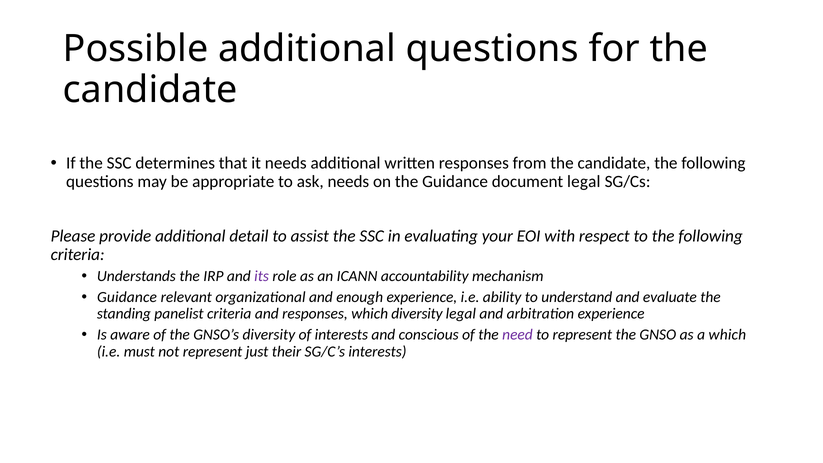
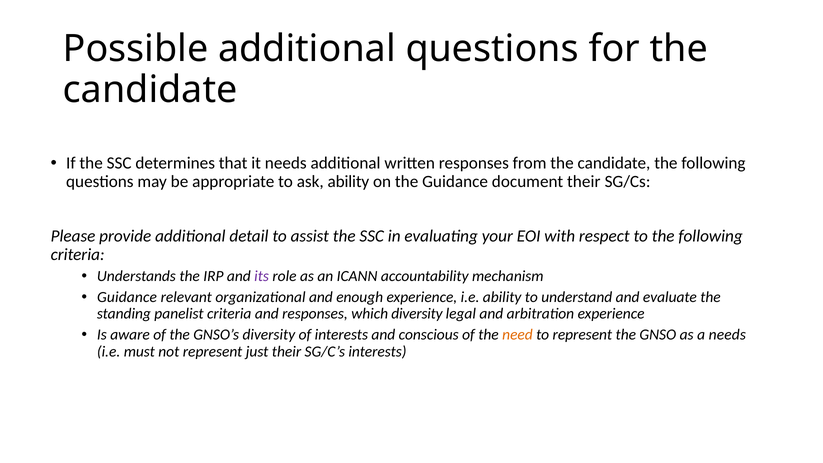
ask needs: needs -> ability (348, 182)
document legal: legal -> their (584, 182)
need colour: purple -> orange (517, 335)
a which: which -> needs (727, 335)
